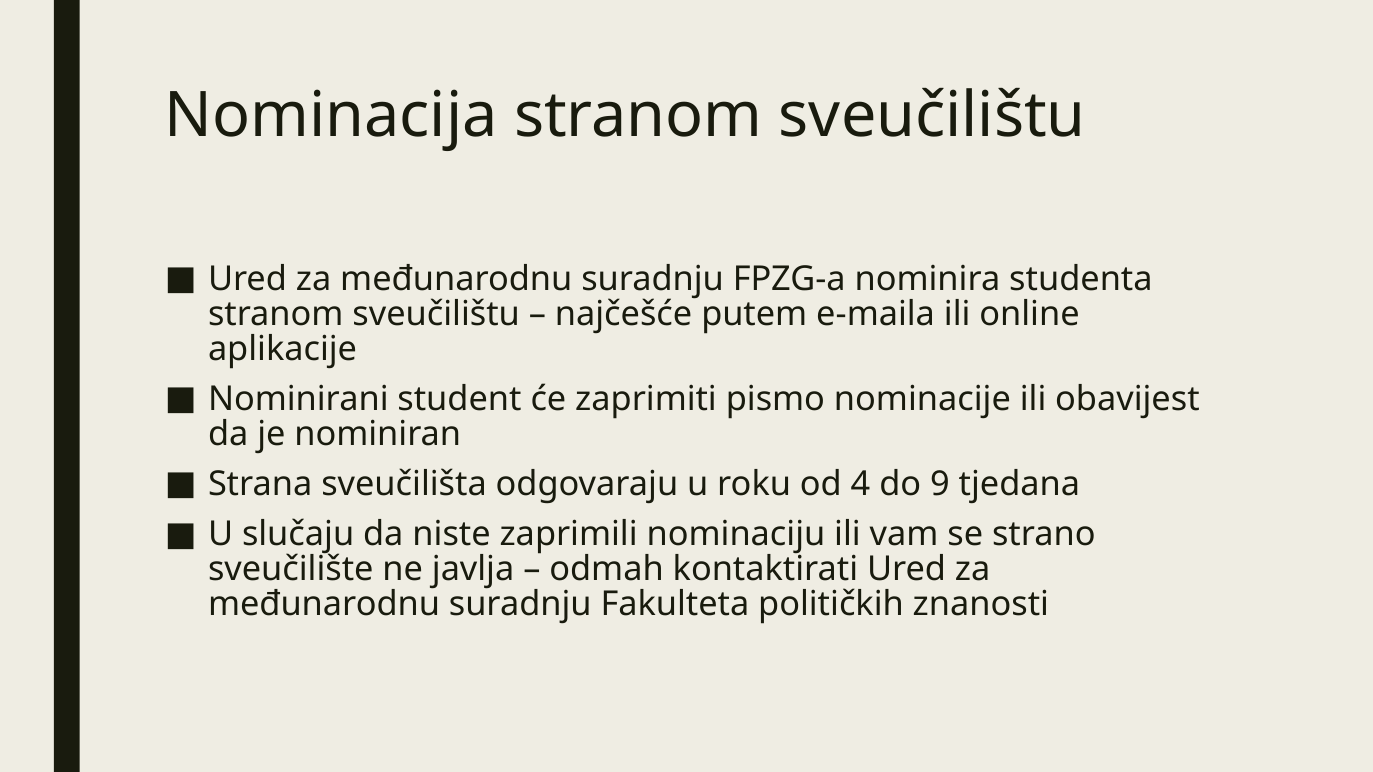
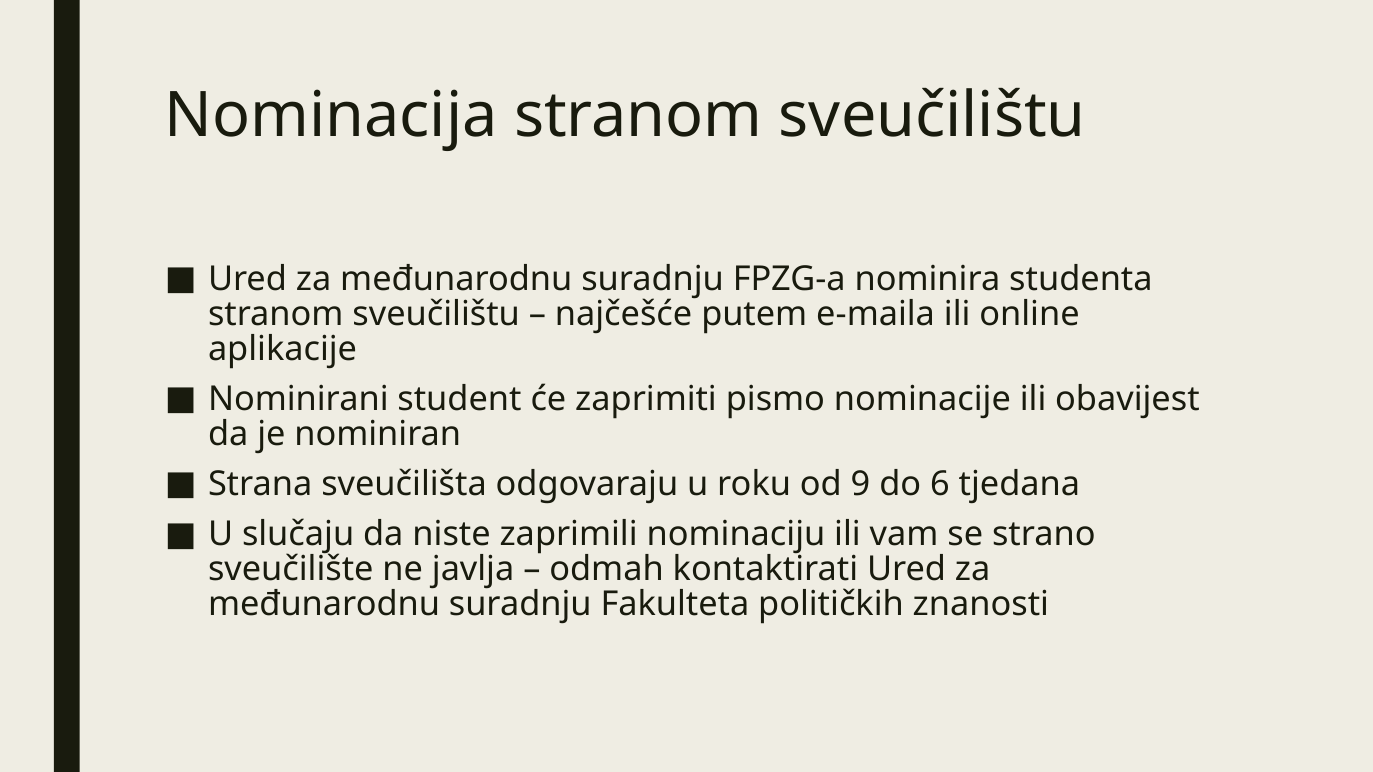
4: 4 -> 9 (861, 484)
9: 9 -> 6 (940, 484)
